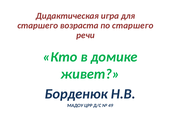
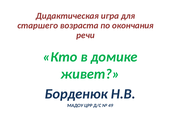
по старшего: старшего -> окончания (133, 26)
